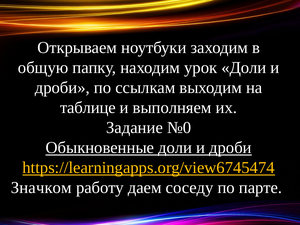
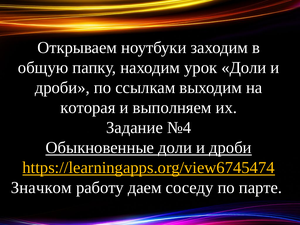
таблице: таблице -> которая (88, 108)
№0: №0 -> №4 (179, 128)
